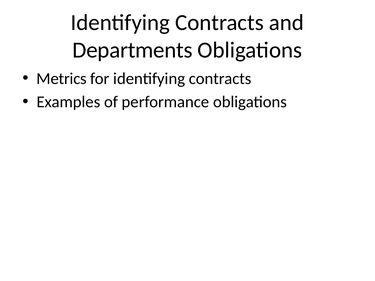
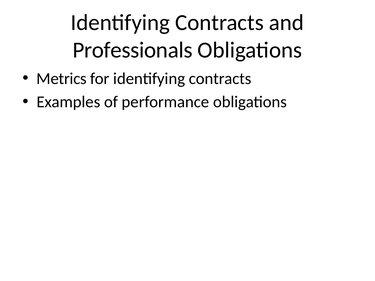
Departments: Departments -> Professionals (133, 50)
